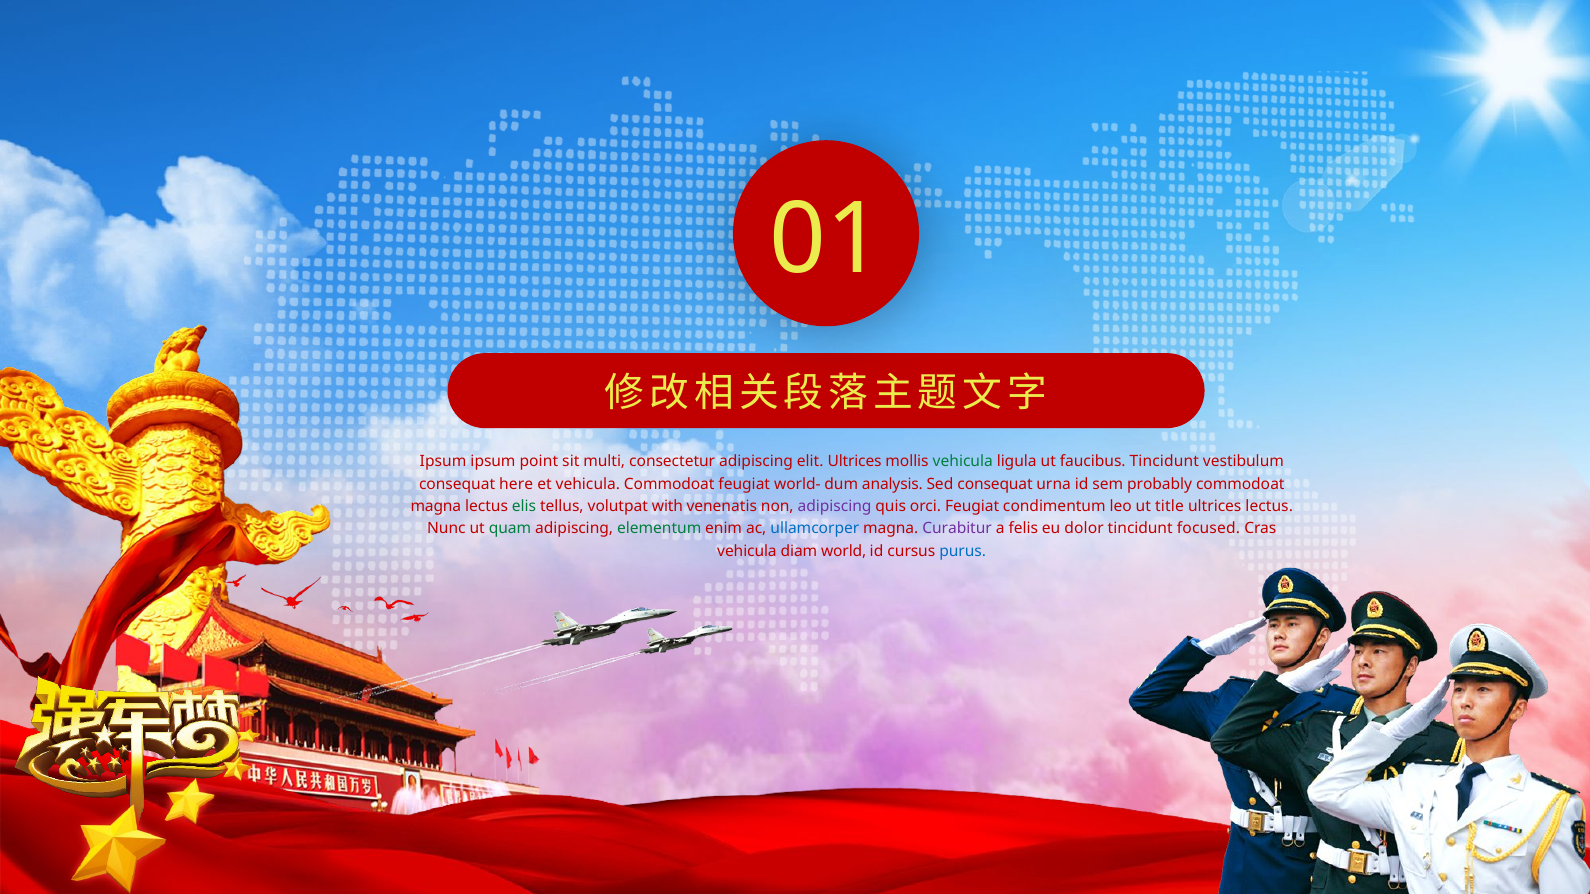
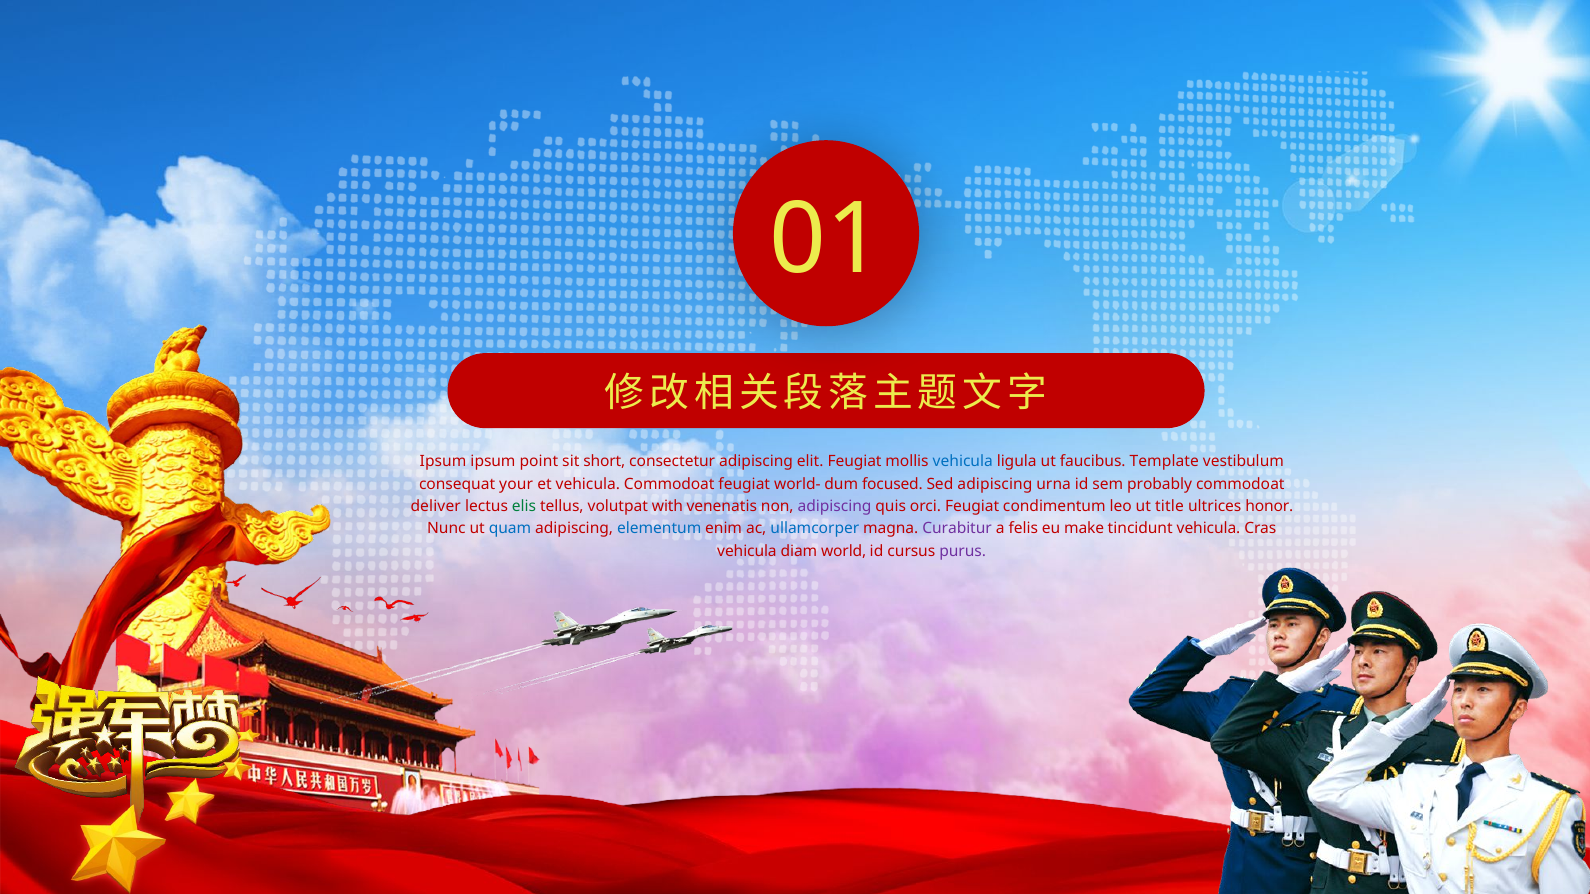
multi: multi -> short (604, 462)
elit Ultrices: Ultrices -> Feugiat (855, 462)
vehicula colour: green -> blue (963, 462)
faucibus Tincidunt: Tincidunt -> Template (1164, 462)
here: here -> your (516, 484)
analysis: analysis -> focused (892, 484)
Sed consequat: consequat -> adipiscing (995, 484)
magna: magna -> deliver (436, 507)
ultrices lectus: lectus -> honor (1269, 507)
quam colour: green -> blue (510, 529)
elementum colour: green -> blue (659, 529)
dolor: dolor -> make (1084, 529)
tincidunt focused: focused -> vehicula (1209, 529)
purus colour: blue -> purple (963, 551)
